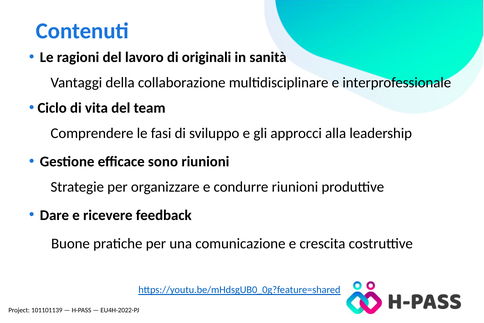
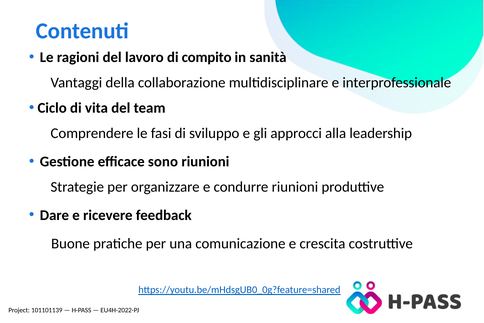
originali: originali -> compito (207, 57)
